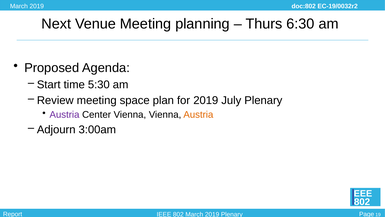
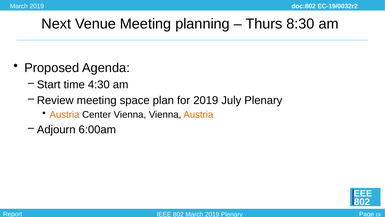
6:30: 6:30 -> 8:30 (300, 24)
5:30: 5:30 -> 4:30 (99, 84)
Austria colour: purple -> orange (65, 114)
3:00am: 3:00am -> 6:00am (97, 129)
